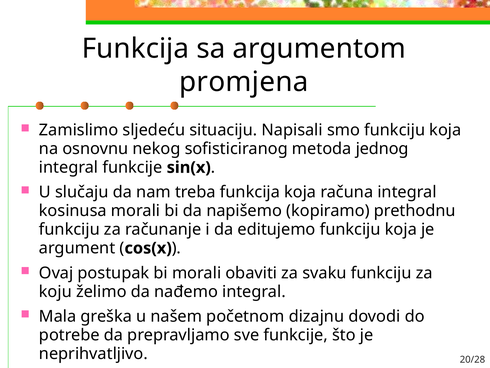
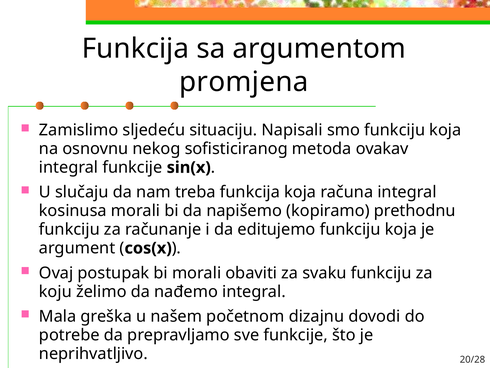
jednog: jednog -> ovakav (382, 149)
